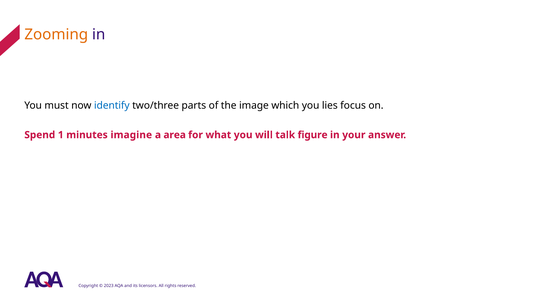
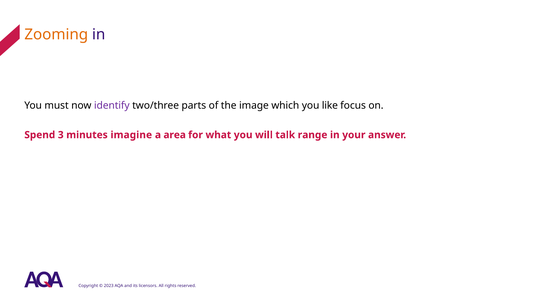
identify colour: blue -> purple (112, 106)
lies: lies -> like (330, 106)
1: 1 -> 3 (61, 135)
figure: figure -> range (313, 135)
